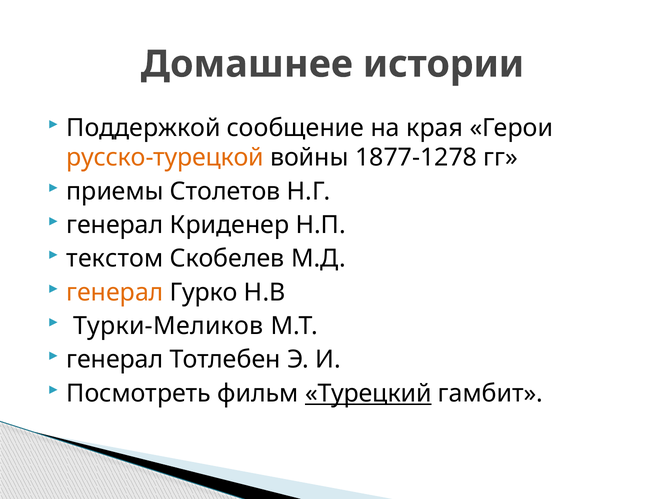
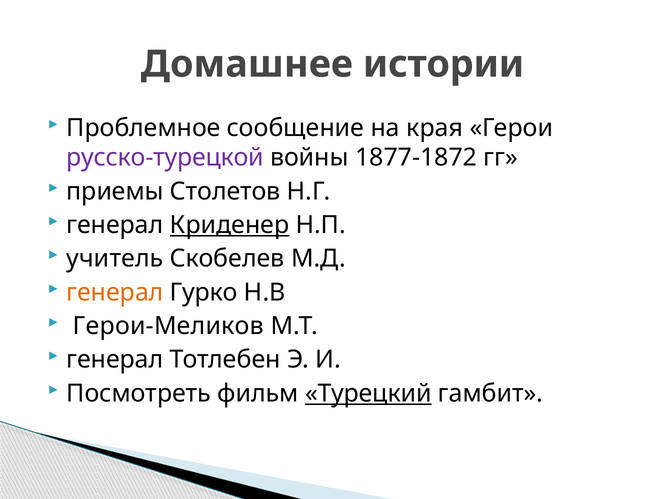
Поддержкой: Поддержкой -> Проблемное (143, 128)
русско-турецкой colour: orange -> purple (165, 158)
1877-1278: 1877-1278 -> 1877-1872 (416, 158)
Криденер underline: none -> present (230, 225)
текстом: текстом -> учитель (115, 259)
Турки-Меликов: Турки-Меликов -> Герои-Меликов (168, 326)
